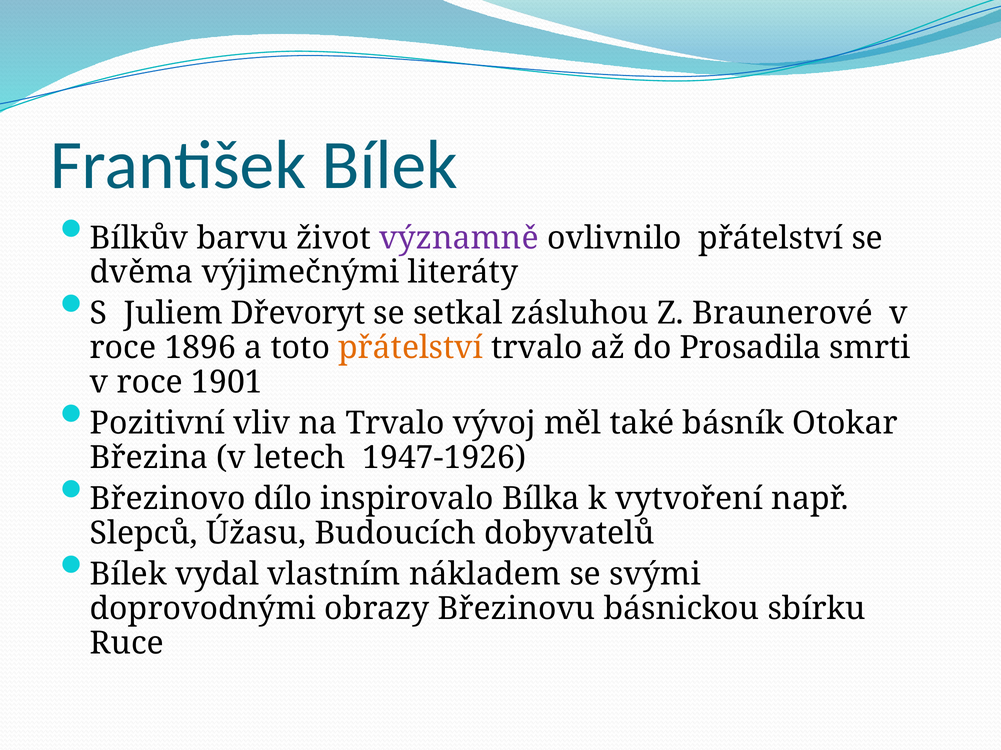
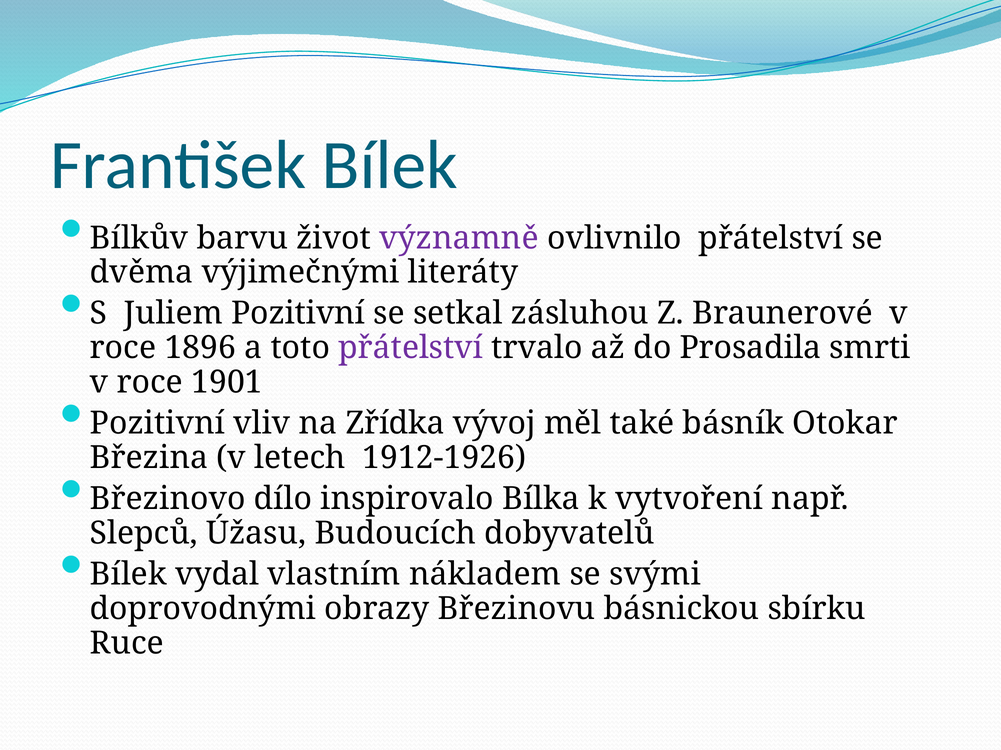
Juliem Dřevoryt: Dřevoryt -> Pozitivní (298, 314)
přátelství colour: orange -> purple (411, 348)
na Trvalo: Trvalo -> Zřídka (395, 424)
1947-1926: 1947-1926 -> 1912-1926 (444, 458)
